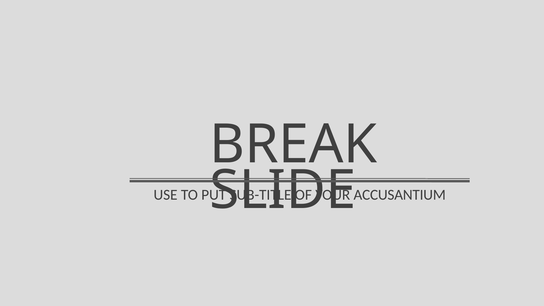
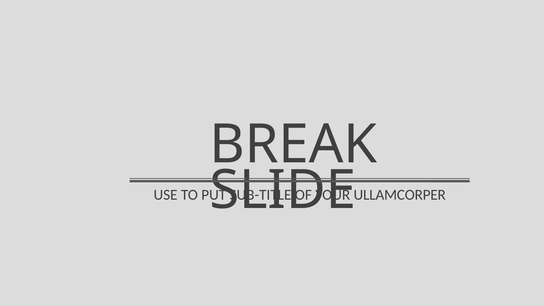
ACCUSANTIUM: ACCUSANTIUM -> ULLAMCORPER (400, 195)
